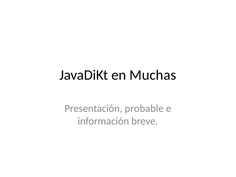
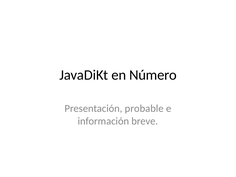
Muchas: Muchas -> Número (153, 75)
